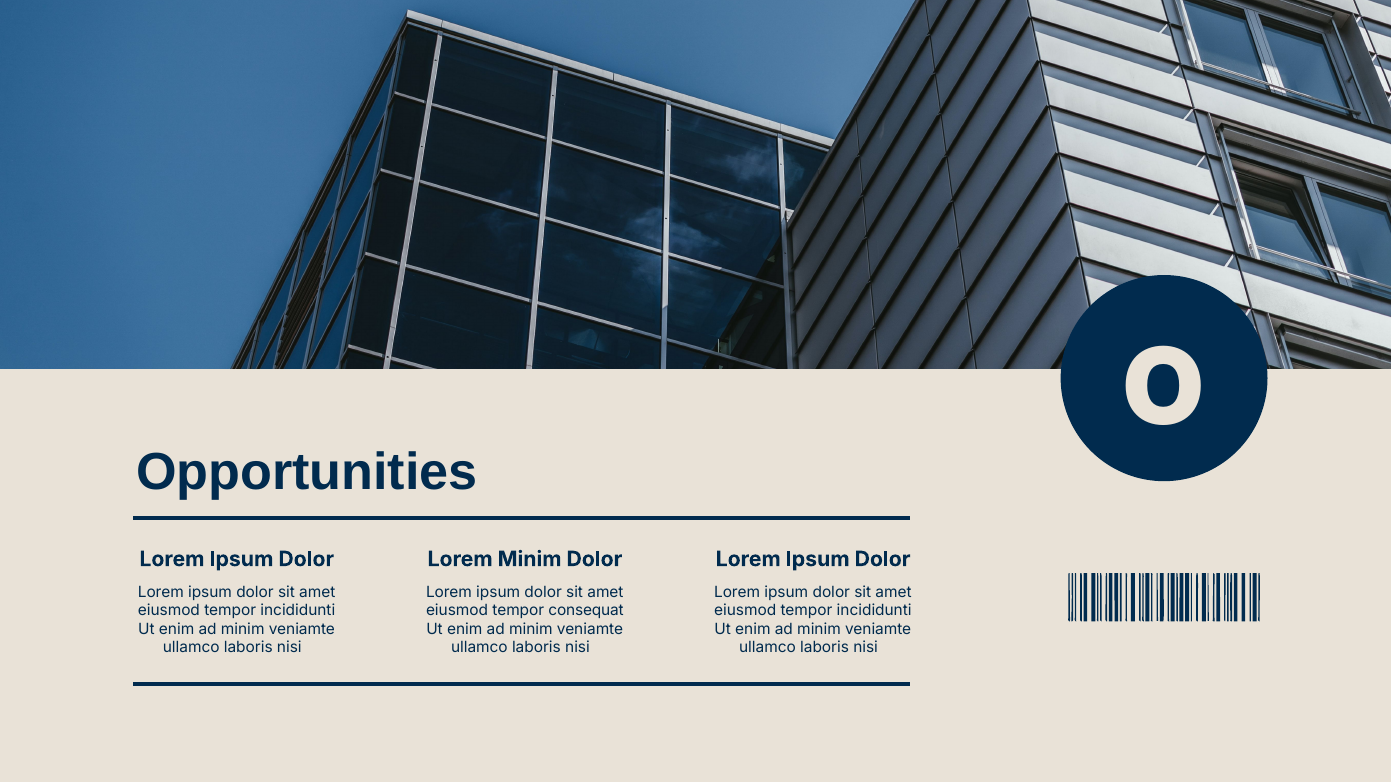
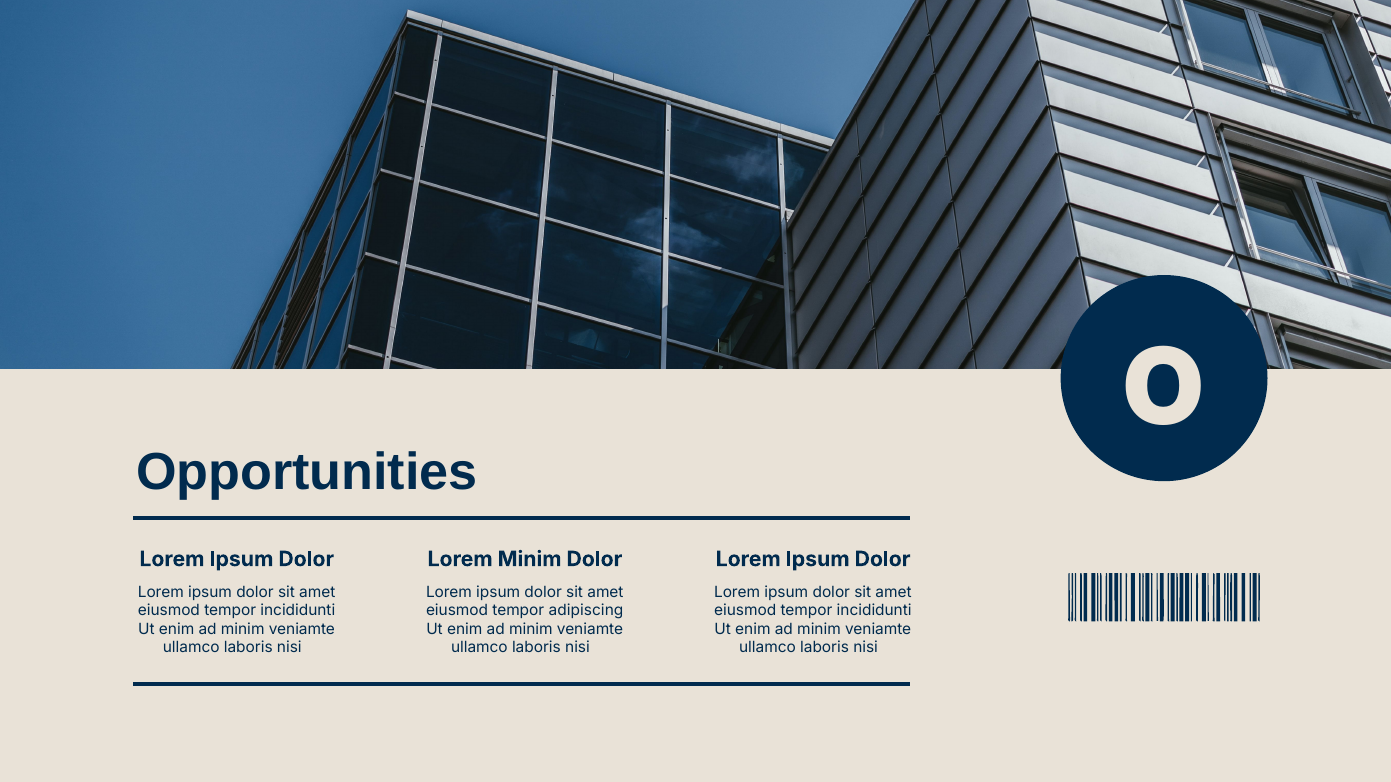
consequat: consequat -> adipiscing (586, 611)
